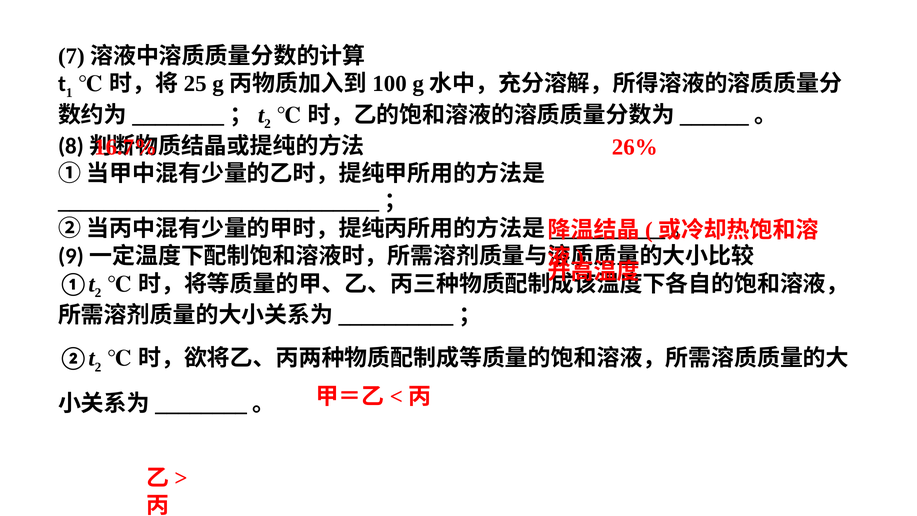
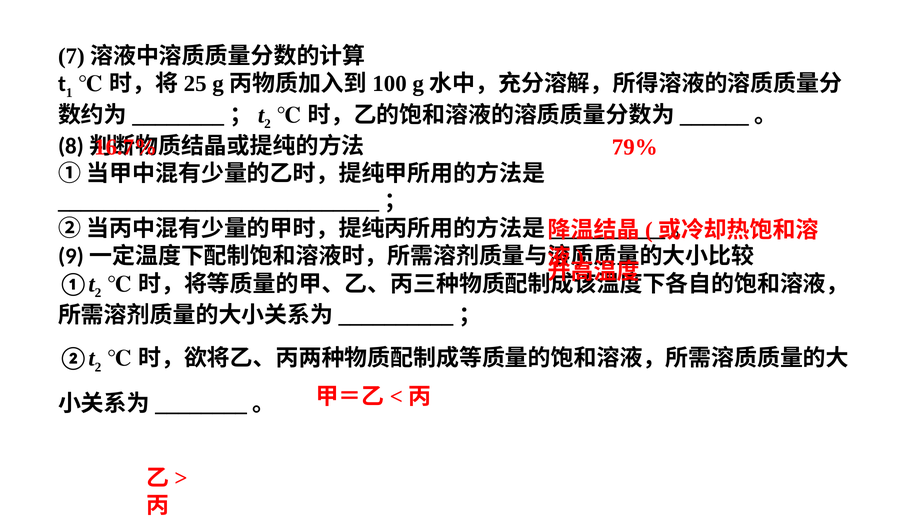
26%: 26% -> 79% (635, 147)
